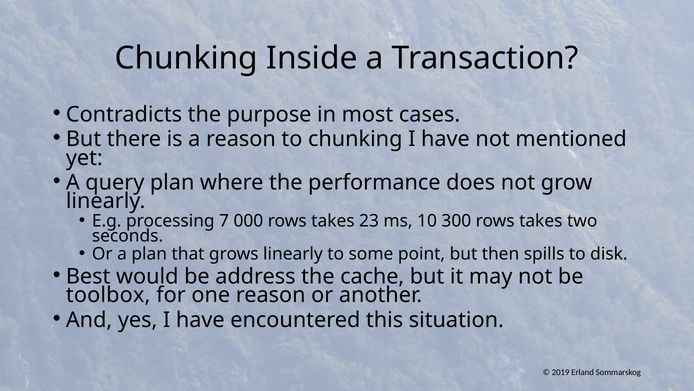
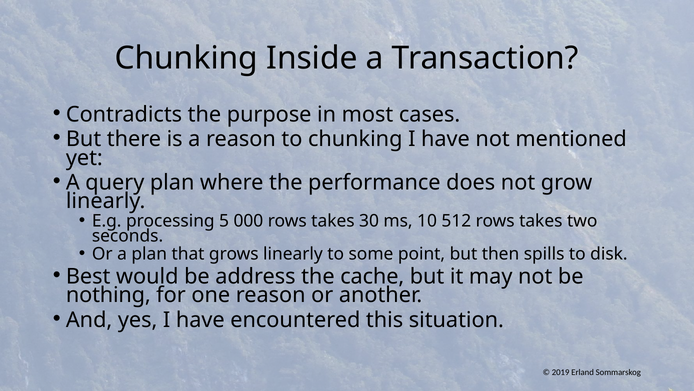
7: 7 -> 5 (224, 221)
23: 23 -> 30 (369, 221)
300: 300 -> 512 (456, 221)
toolbox: toolbox -> nothing (108, 295)
